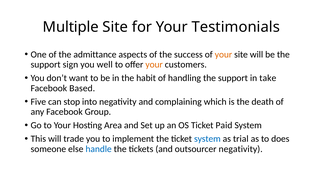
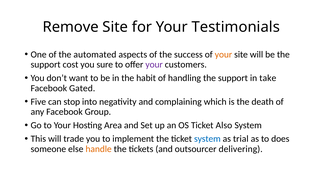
Multiple: Multiple -> Remove (71, 27)
admittance: admittance -> automated (95, 55)
sign: sign -> cost (71, 65)
well: well -> sure (105, 65)
your colour: orange -> purple (154, 65)
Based: Based -> Gated (82, 89)
Paid: Paid -> Also (224, 126)
handle colour: blue -> orange (99, 149)
outsourcer negativity: negativity -> delivering (241, 149)
